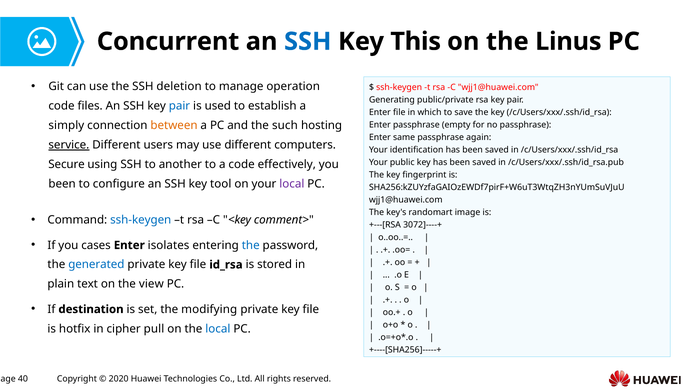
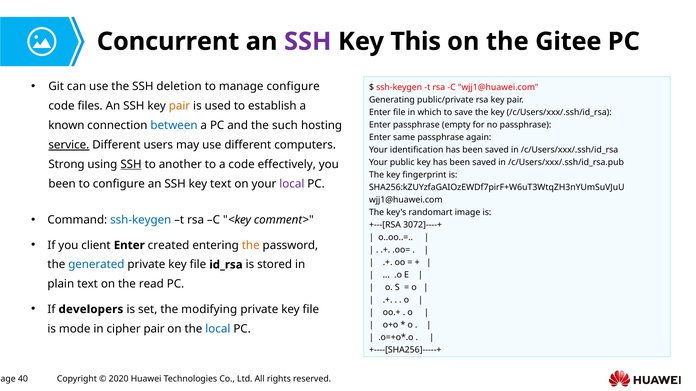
SSH colour: blue -> purple (308, 42)
Linus: Linus -> Gitee (568, 42)
manage operation: operation -> configure (293, 87)
pair colour: blue -> orange (179, 106)
simply: simply -> known (66, 126)
between colour: orange -> blue (174, 126)
Secure: Secure -> Strong (67, 165)
SSH underline: none -> present (131, 165)
key tool: tool -> text (221, 184)
cases: cases -> client (96, 246)
isolates: isolates -> created (169, 246)
the colour: blue -> orange (251, 246)
view: view -> read (151, 284)
destination: destination -> developers (91, 310)
hotfix: hotfix -> mode (75, 329)
cipher pull: pull -> pair (154, 329)
